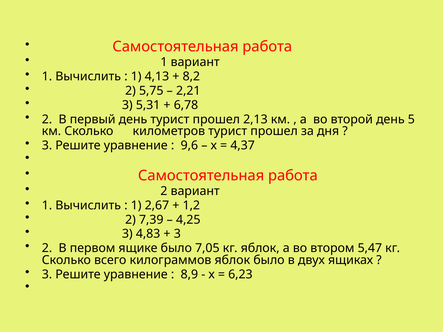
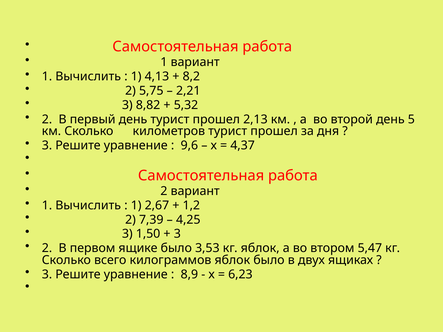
5,31: 5,31 -> 8,82 (148, 105)
6,78: 6,78 -> 5,32 (186, 105)
4,83: 4,83 -> 1,50 (148, 234)
7,05: 7,05 -> 3,53 (207, 248)
